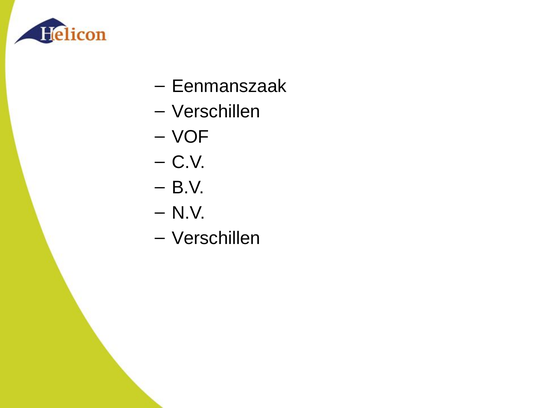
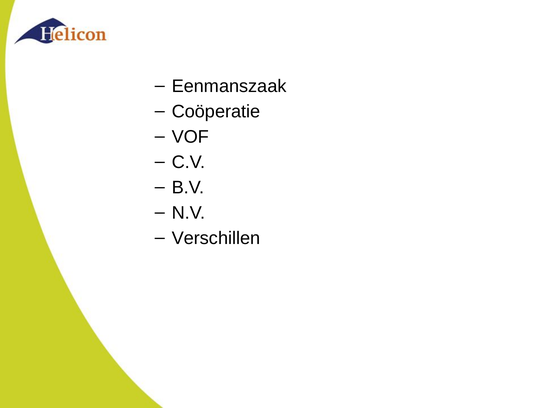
Verschillen: Verschillen -> Coöperatie (216, 111)
